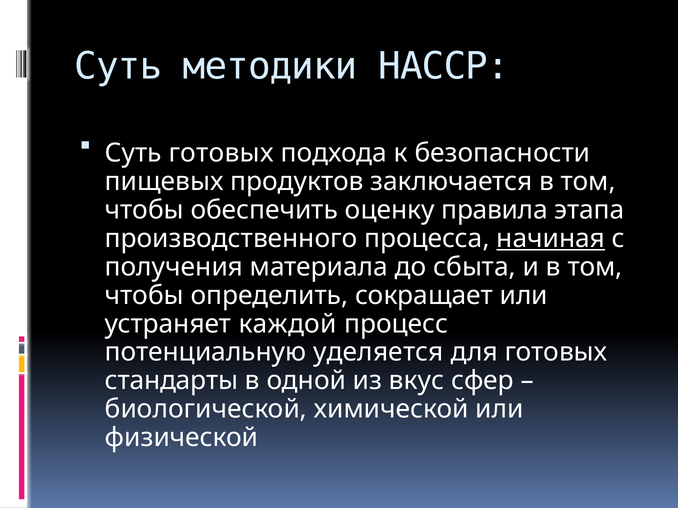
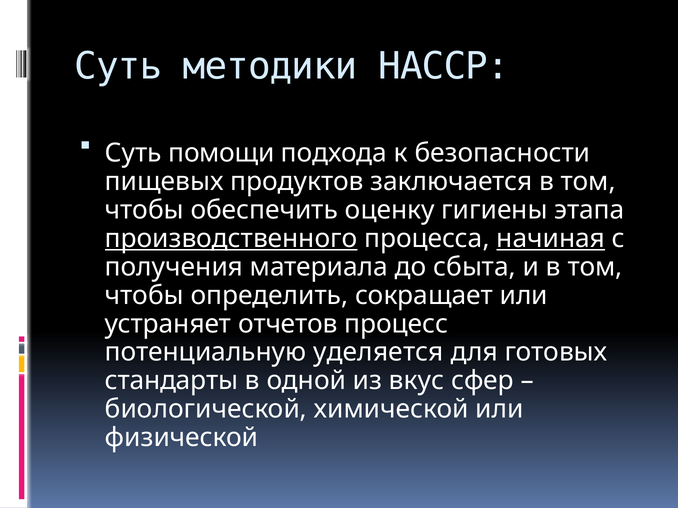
Суть готовых: готовых -> помощи (221, 153)
правила: правила -> гигиены (495, 210)
производственного underline: none -> present (231, 239)
каждой: каждой -> отчетов (288, 324)
